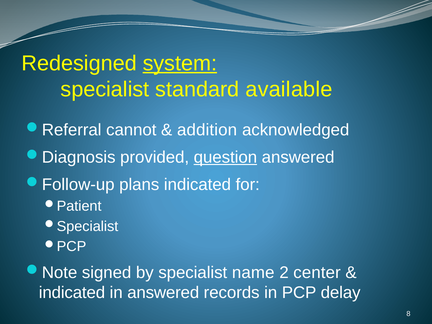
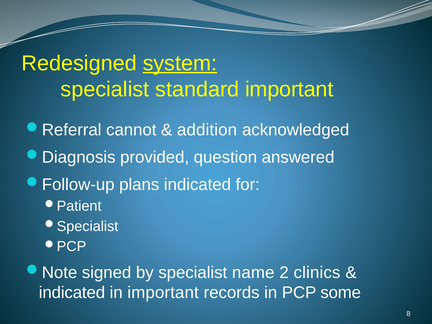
standard available: available -> important (289, 89)
question underline: present -> none (225, 157)
center: center -> clinics (317, 273)
in answered: answered -> important (163, 293)
delay: delay -> some (341, 293)
